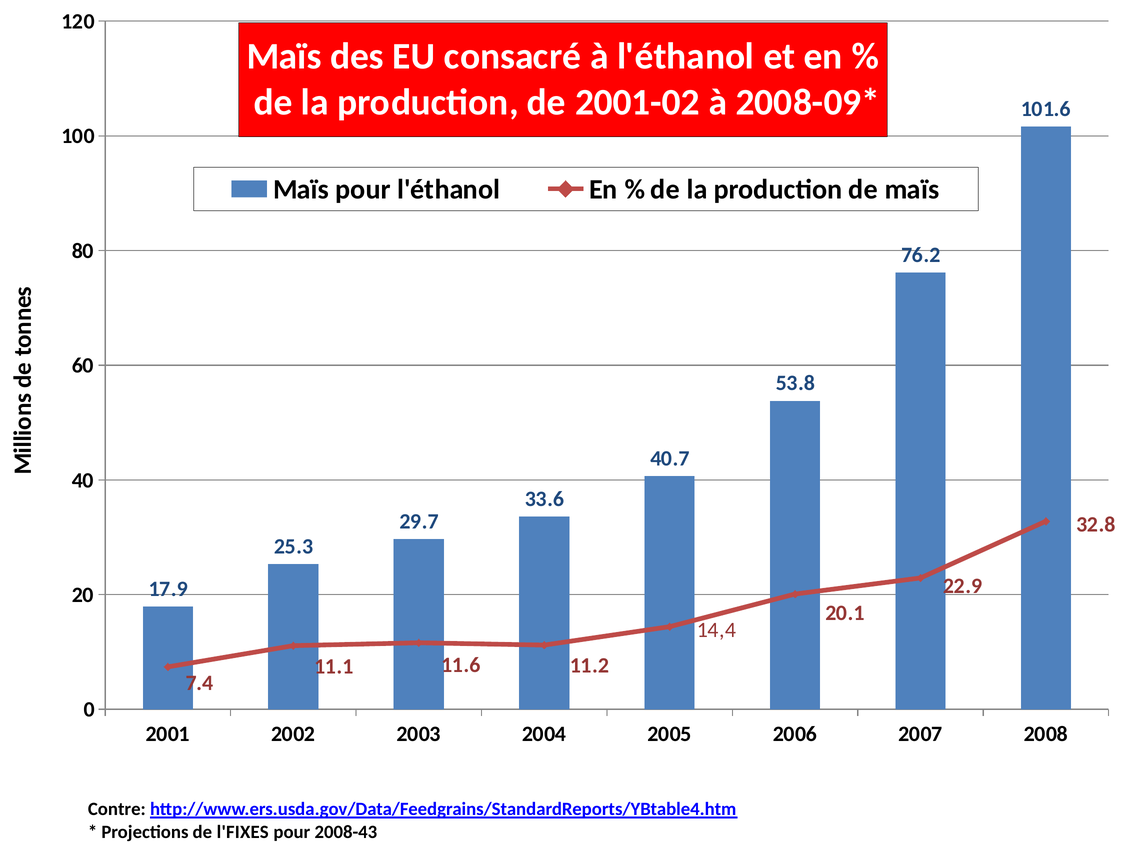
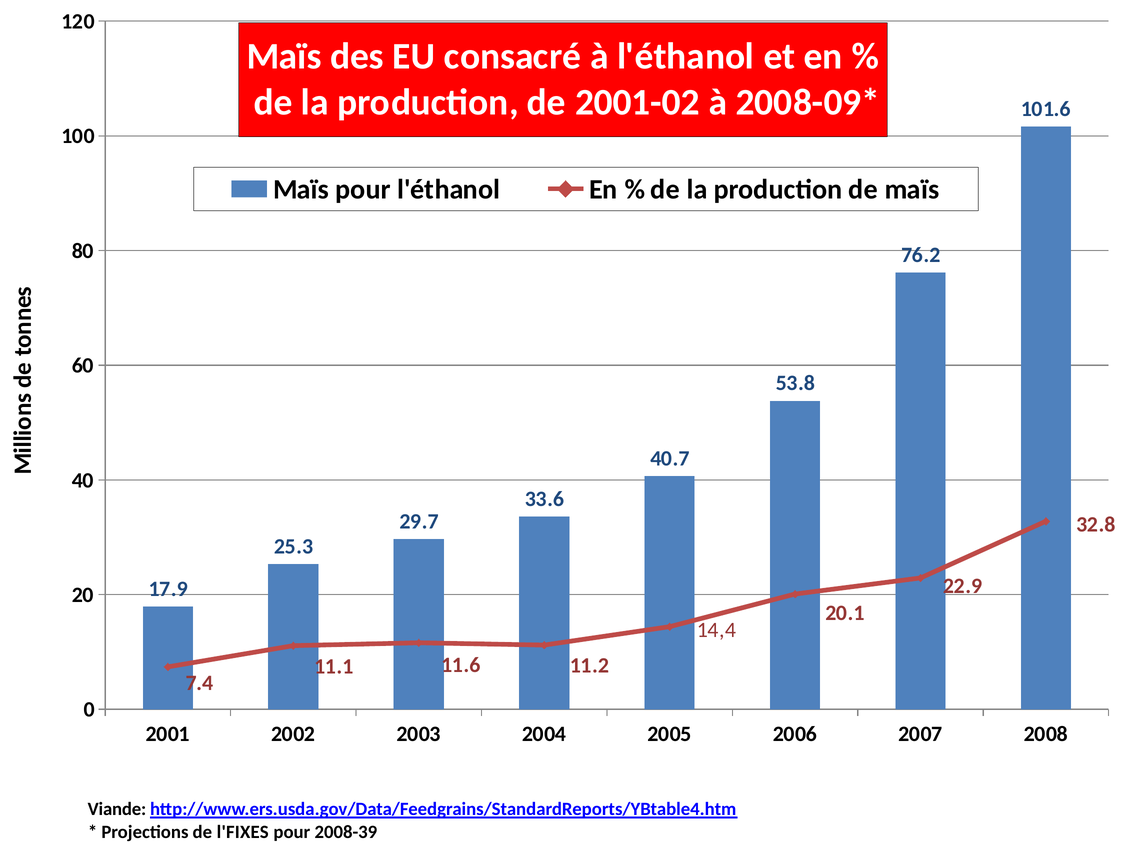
Contre: Contre -> Viande (117, 810)
2008-43: 2008-43 -> 2008-39 (346, 833)
